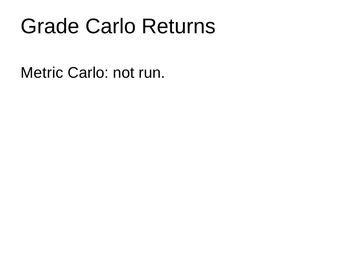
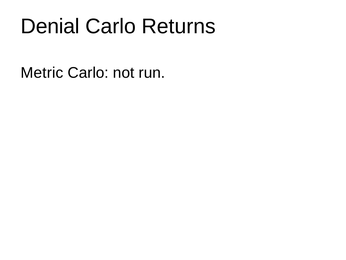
Grade: Grade -> Denial (50, 26)
